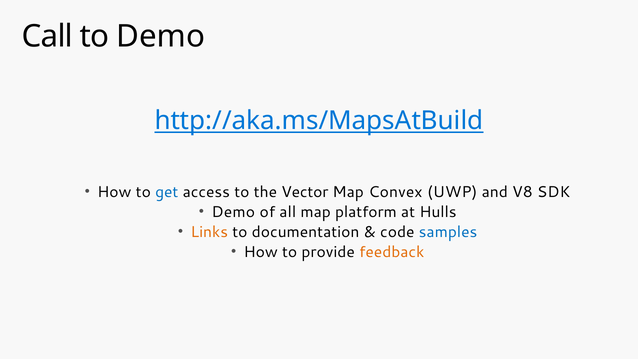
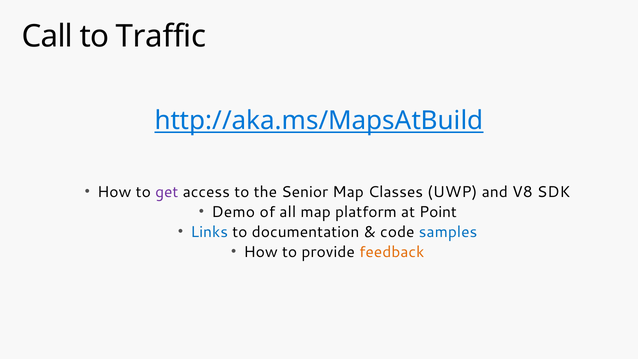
to Demo: Demo -> Traffic (161, 37)
get colour: blue -> purple (167, 192)
Vector: Vector -> Senior (305, 192)
Convex: Convex -> Classes (396, 192)
Hulls: Hulls -> Point (438, 212)
Links colour: orange -> blue (209, 232)
